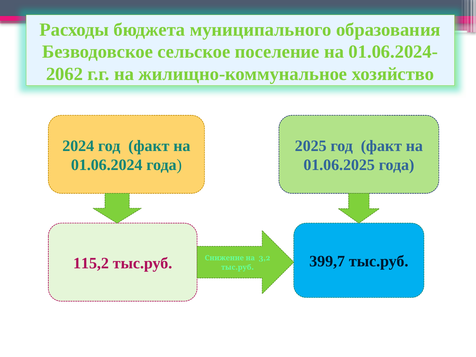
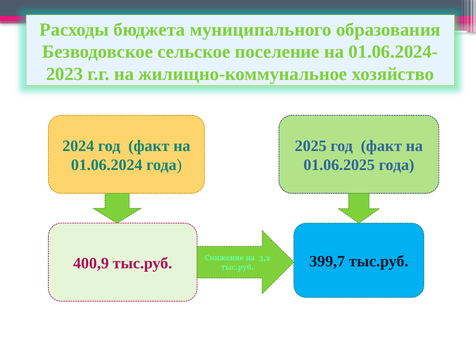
2062: 2062 -> 2023 (65, 74)
115,2: 115,2 -> 400,9 (91, 263)
